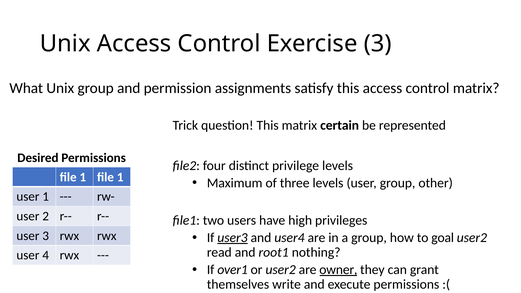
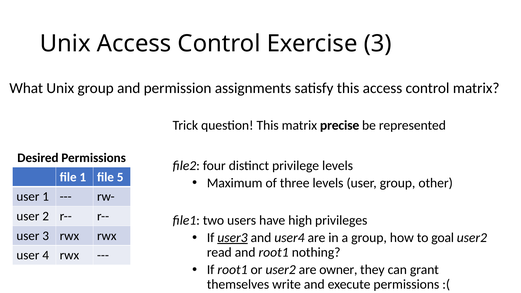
certain: certain -> precise (340, 125)
1 file 1: 1 -> 5 (120, 177)
If over1: over1 -> root1 (232, 270)
owner underline: present -> none (338, 270)
